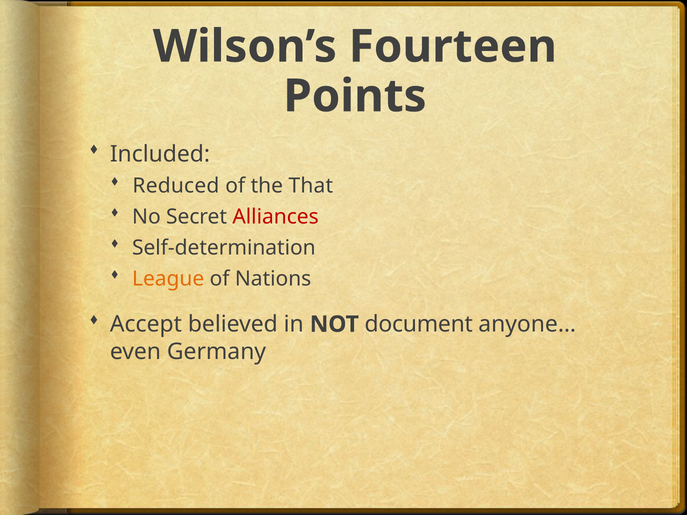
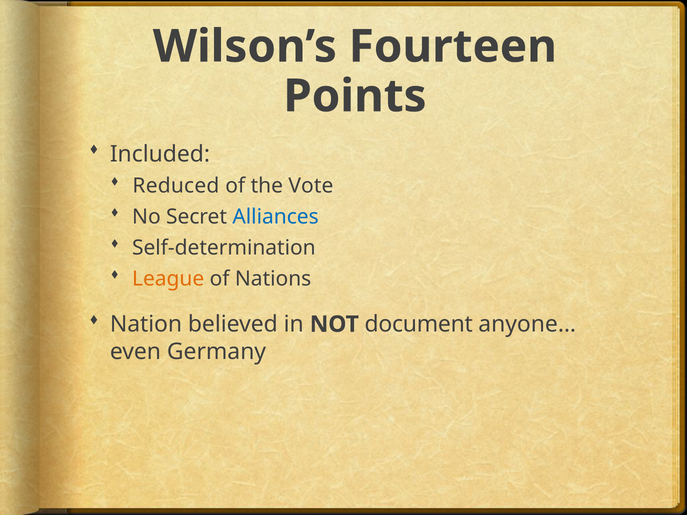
That: That -> Vote (311, 186)
Alliances colour: red -> blue (276, 217)
Accept: Accept -> Nation (146, 324)
